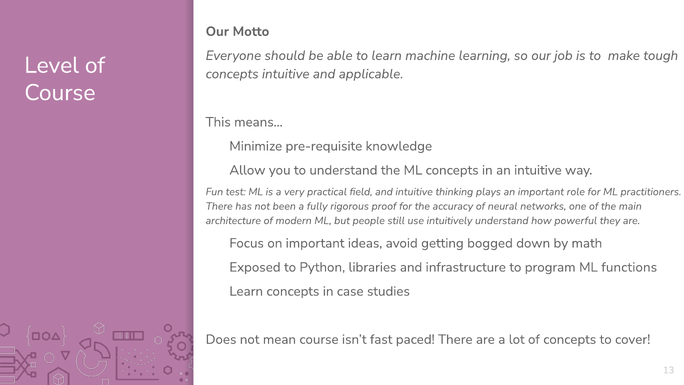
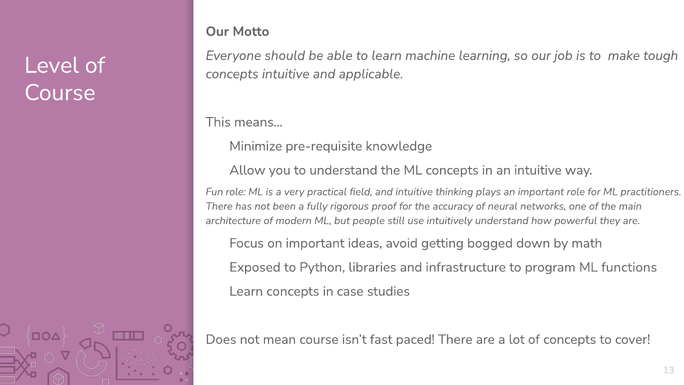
Fun test: test -> role (236, 192)
